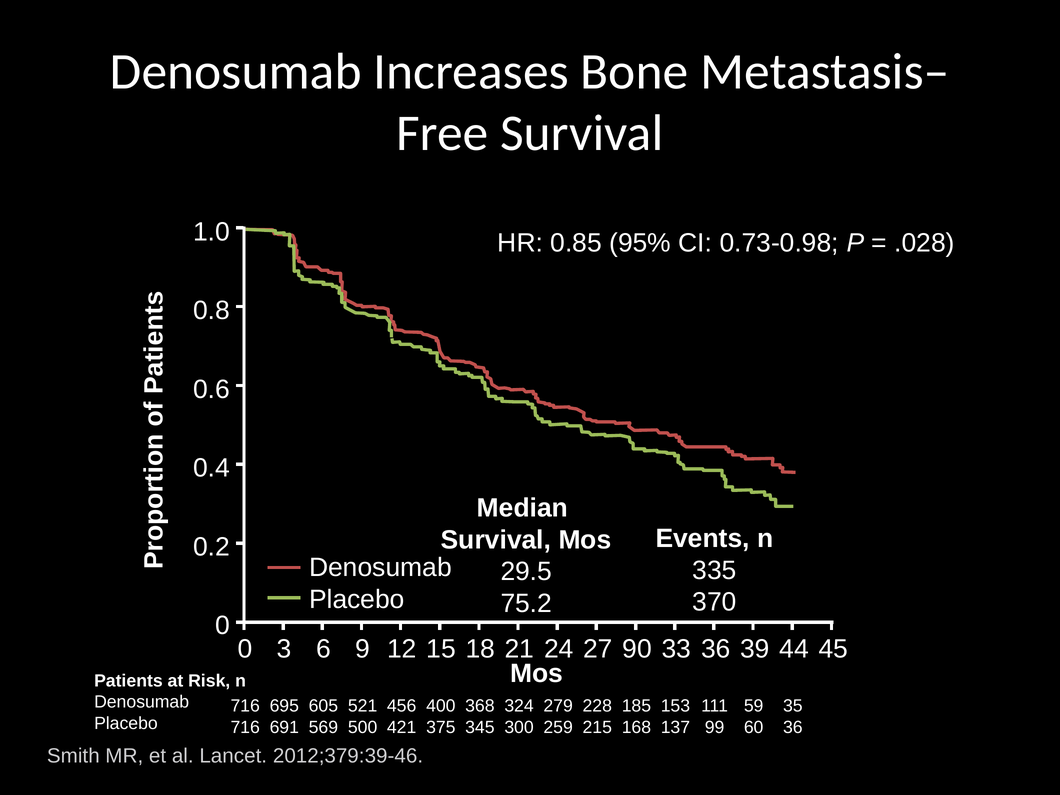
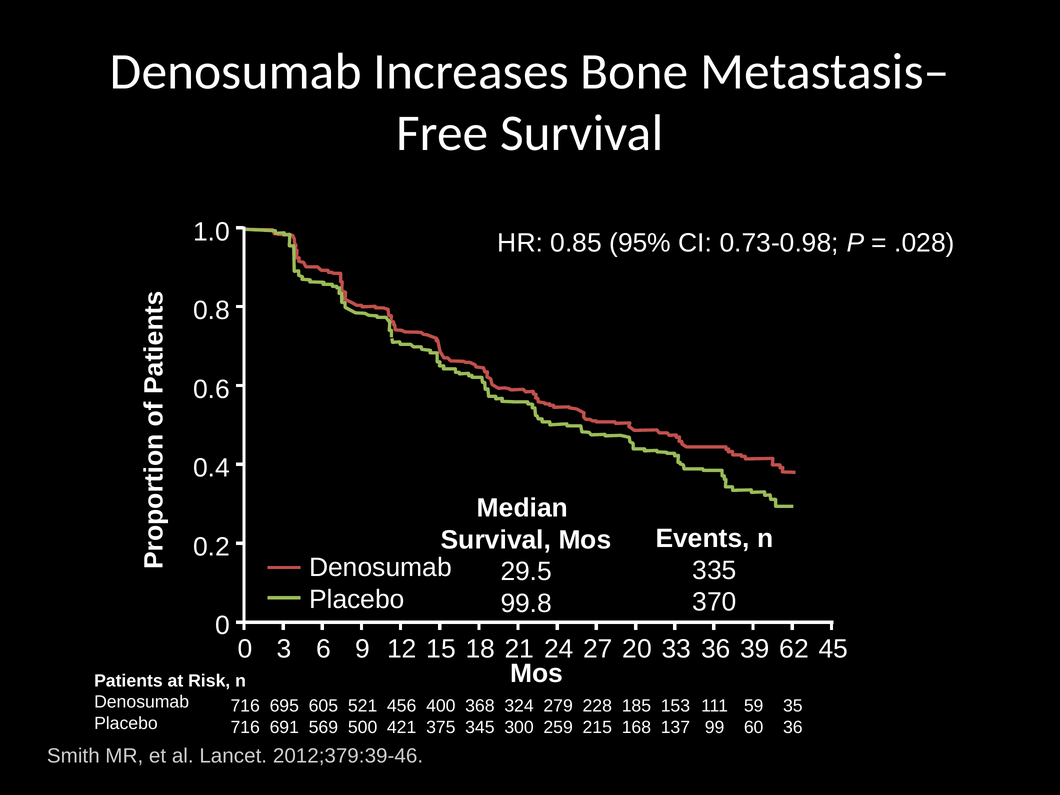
75.2: 75.2 -> 99.8 (526, 603)
90: 90 -> 20 (637, 649)
44: 44 -> 62 (794, 649)
